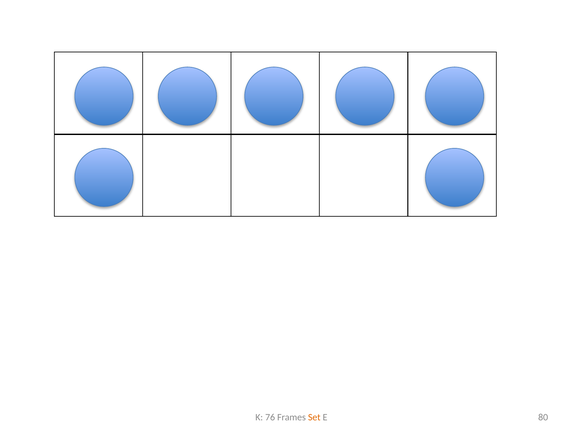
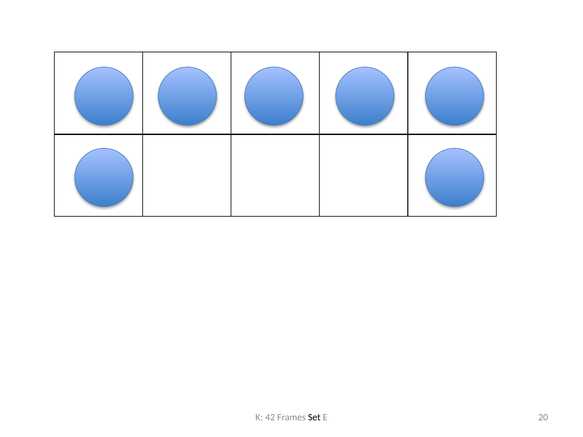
76: 76 -> 42 (270, 417)
Set colour: orange -> black (314, 417)
80: 80 -> 20 (543, 417)
